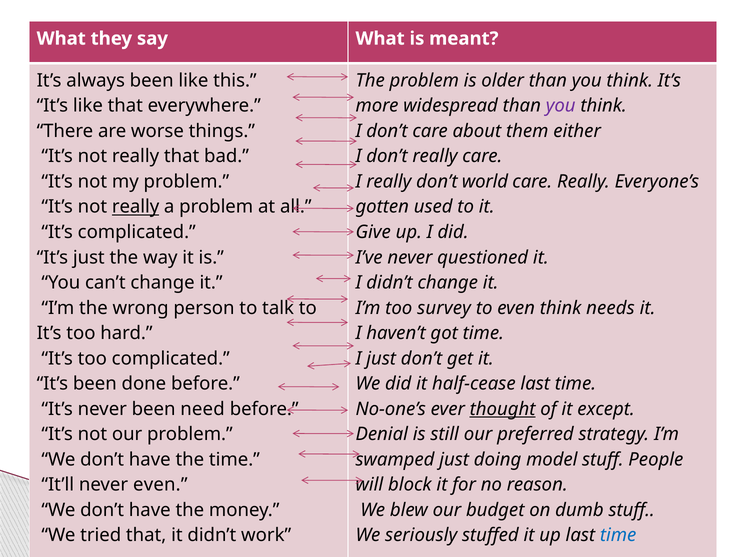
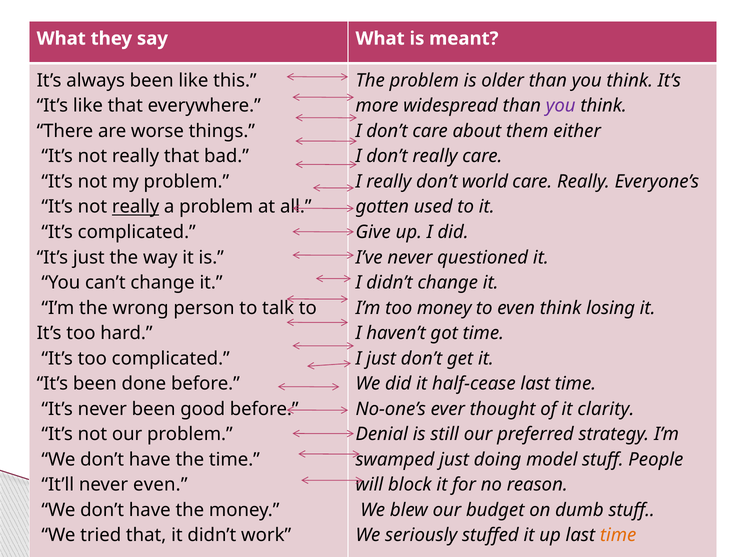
too survey: survey -> money (444, 308)
needs: needs -> losing (611, 308)
need: need -> good (203, 409)
thought underline: present -> none (503, 409)
except: except -> clarity (606, 409)
time colour: blue -> orange (618, 535)
